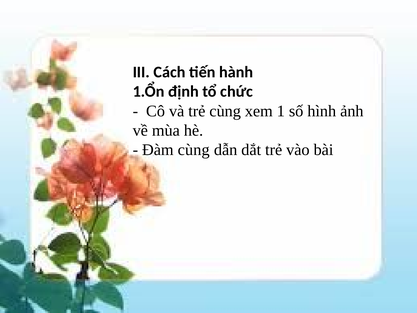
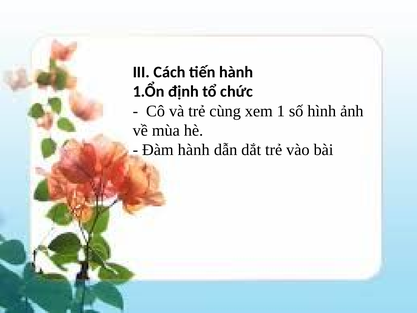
Đàm cùng: cùng -> hành (194, 150)
